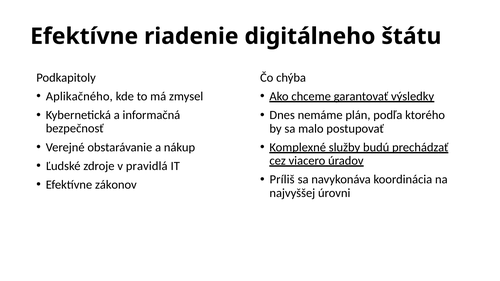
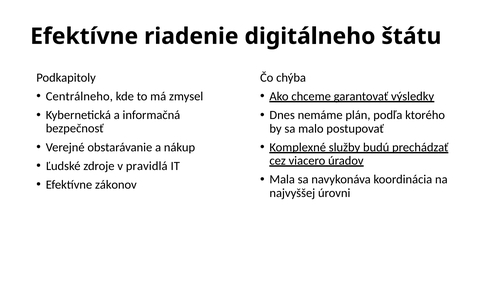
Aplikačného: Aplikačného -> Centrálneho (79, 96)
Príliš: Príliš -> Mala (282, 180)
